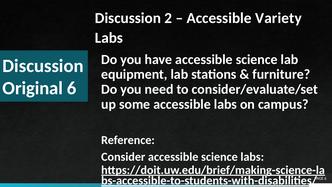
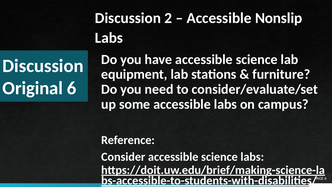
Variety: Variety -> Nonslip (279, 18)
